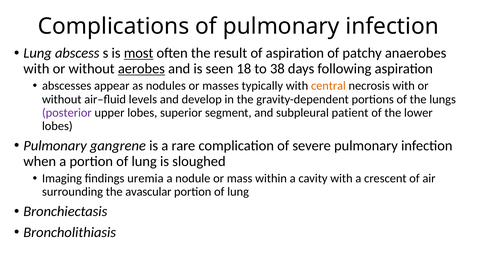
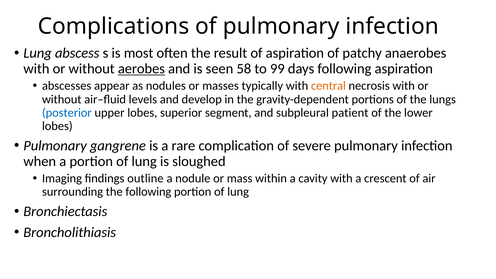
most underline: present -> none (139, 53)
18: 18 -> 58 (244, 69)
38: 38 -> 99 (277, 69)
posterior colour: purple -> blue (67, 113)
uremia: uremia -> outline (145, 178)
the avascular: avascular -> following (148, 192)
